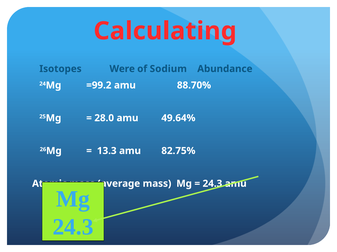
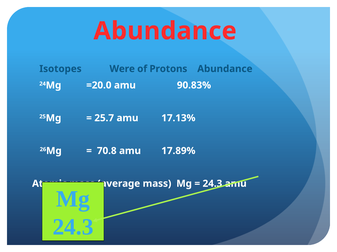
Calculating: Calculating -> Abundance (165, 31)
Sodium: Sodium -> Protons (168, 69)
=99.2: =99.2 -> =20.0 (99, 85)
88.70%: 88.70% -> 90.83% (194, 85)
28.0: 28.0 -> 25.7 (104, 118)
49.64%: 49.64% -> 17.13% (178, 118)
13.3: 13.3 -> 70.8 (107, 151)
82.75%: 82.75% -> 17.89% (178, 151)
